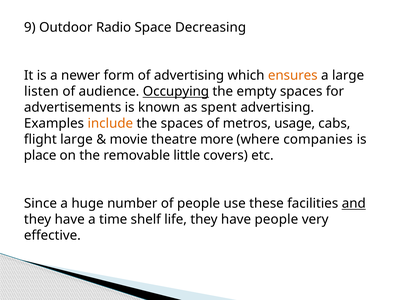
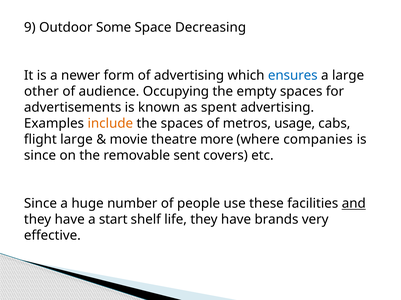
Radio: Radio -> Some (114, 28)
ensures colour: orange -> blue (293, 76)
listen: listen -> other (41, 92)
Occupying underline: present -> none (176, 92)
place: place -> since (40, 156)
little: little -> sent (187, 156)
time: time -> start (113, 220)
have people: people -> brands (276, 220)
